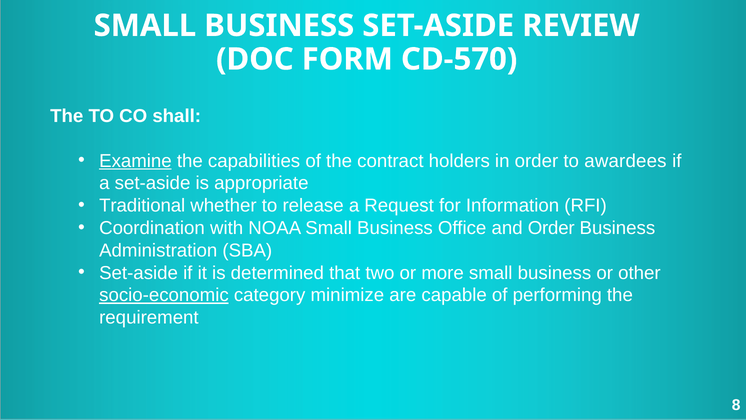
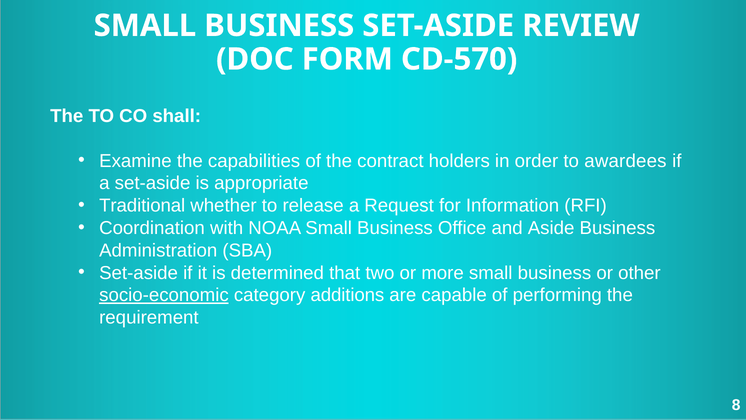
Examine underline: present -> none (135, 161)
and Order: Order -> Aside (551, 228)
minimize: minimize -> additions (347, 295)
